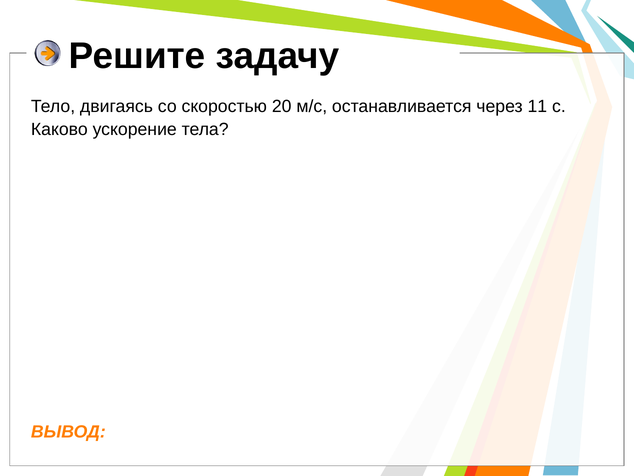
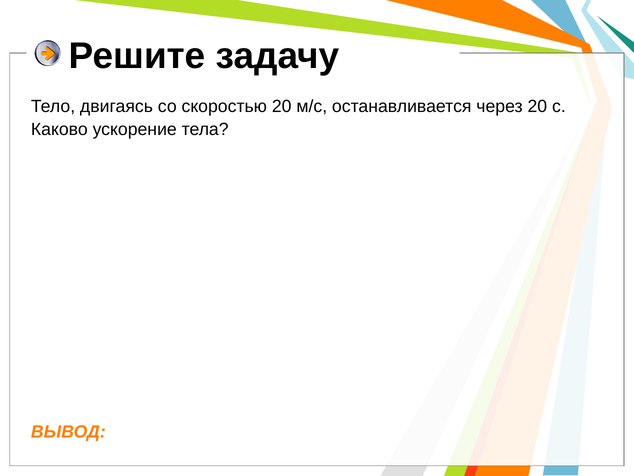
через 11: 11 -> 20 (537, 106)
